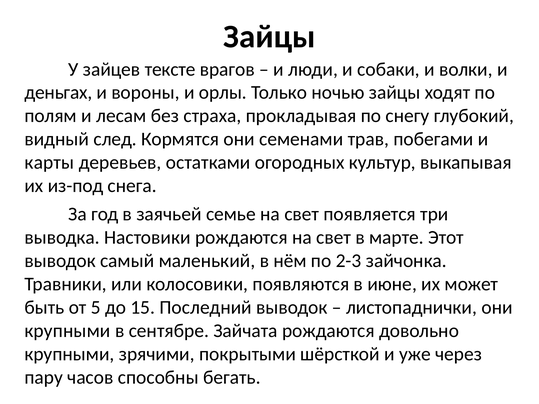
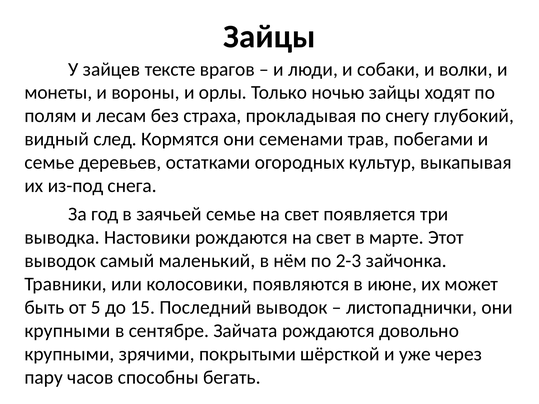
деньгах: деньгах -> монеты (58, 93)
карты: карты -> семье (49, 163)
